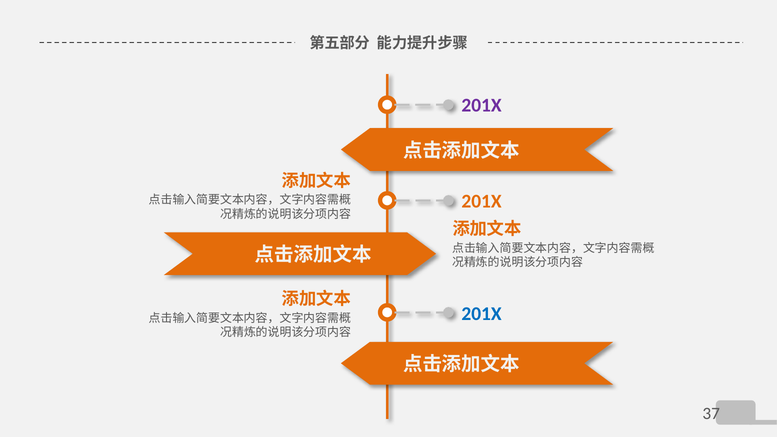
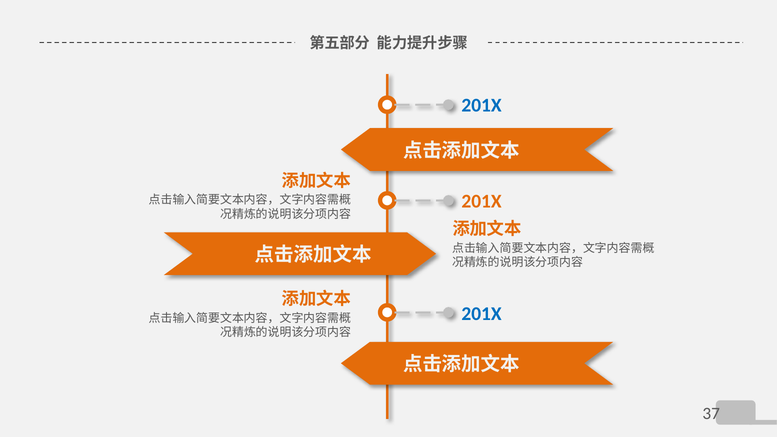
201X colour: purple -> blue (482, 106)
